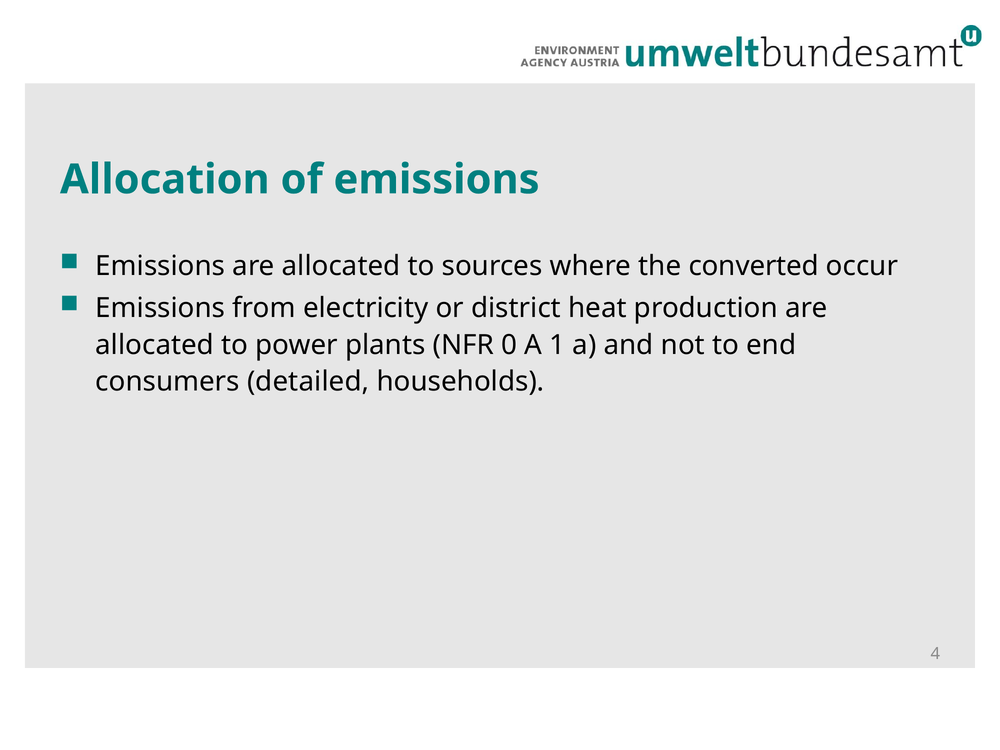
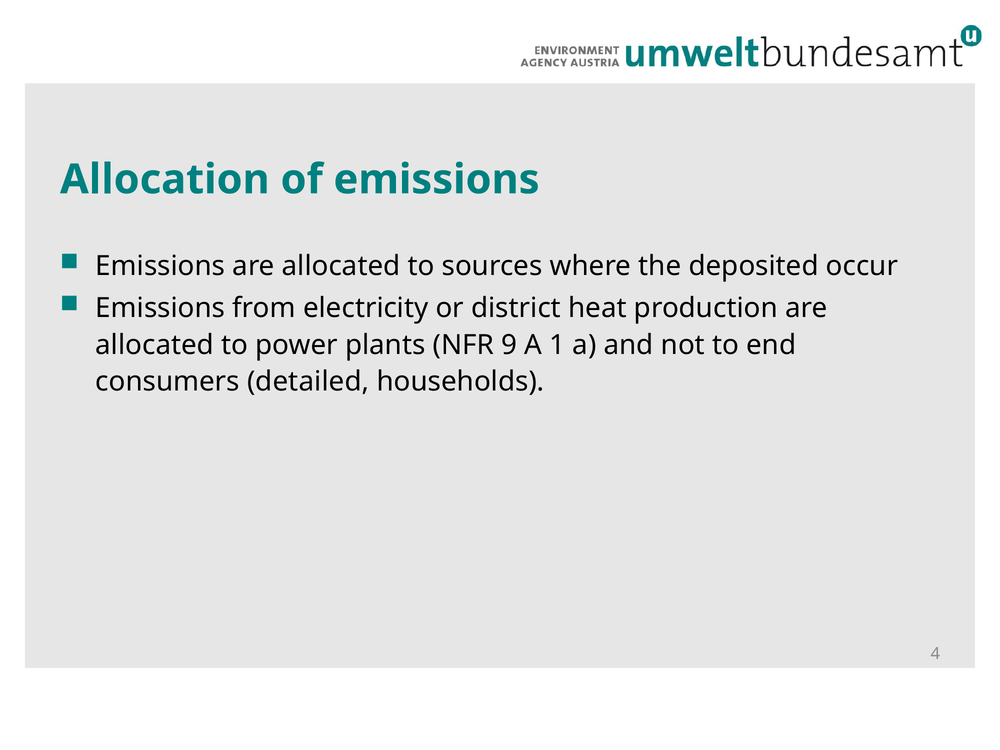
converted: converted -> deposited (754, 266)
0: 0 -> 9 (509, 345)
